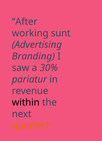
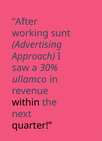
Branding: Branding -> Approach (33, 56)
pariatur: pariatur -> ullamco (29, 79)
quarter colour: orange -> black (32, 125)
